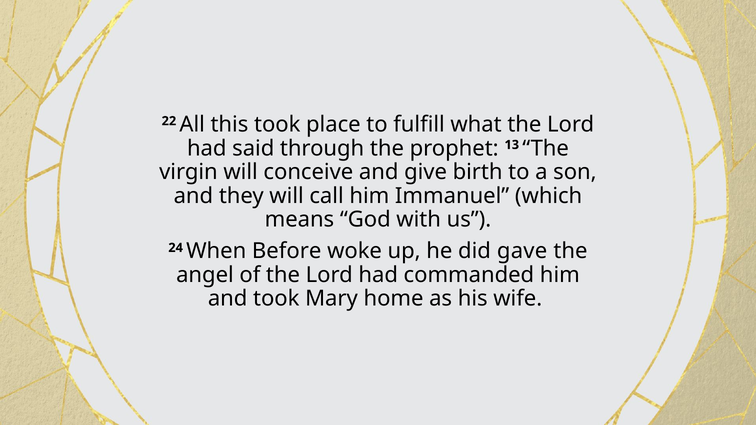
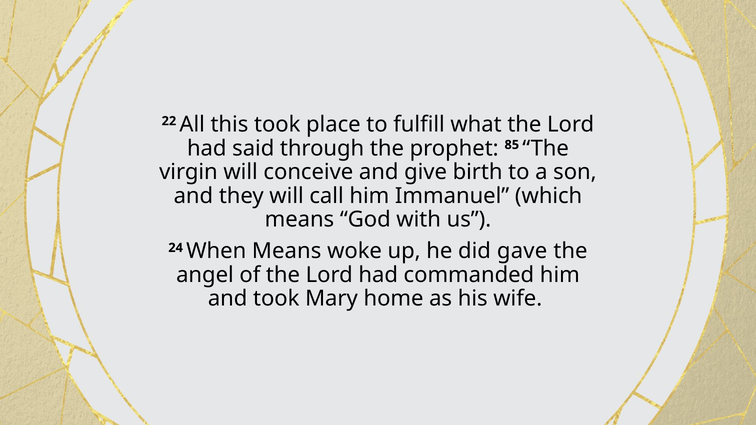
13: 13 -> 85 (512, 145)
When Before: Before -> Means (287, 251)
